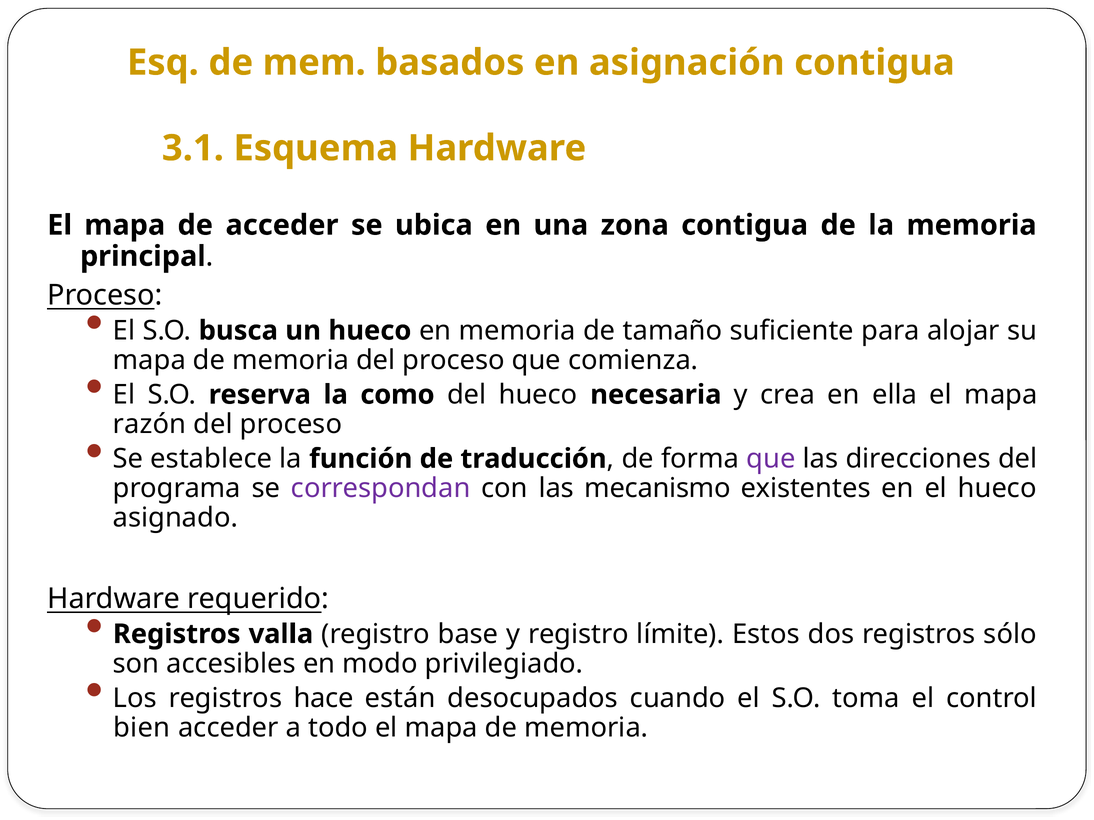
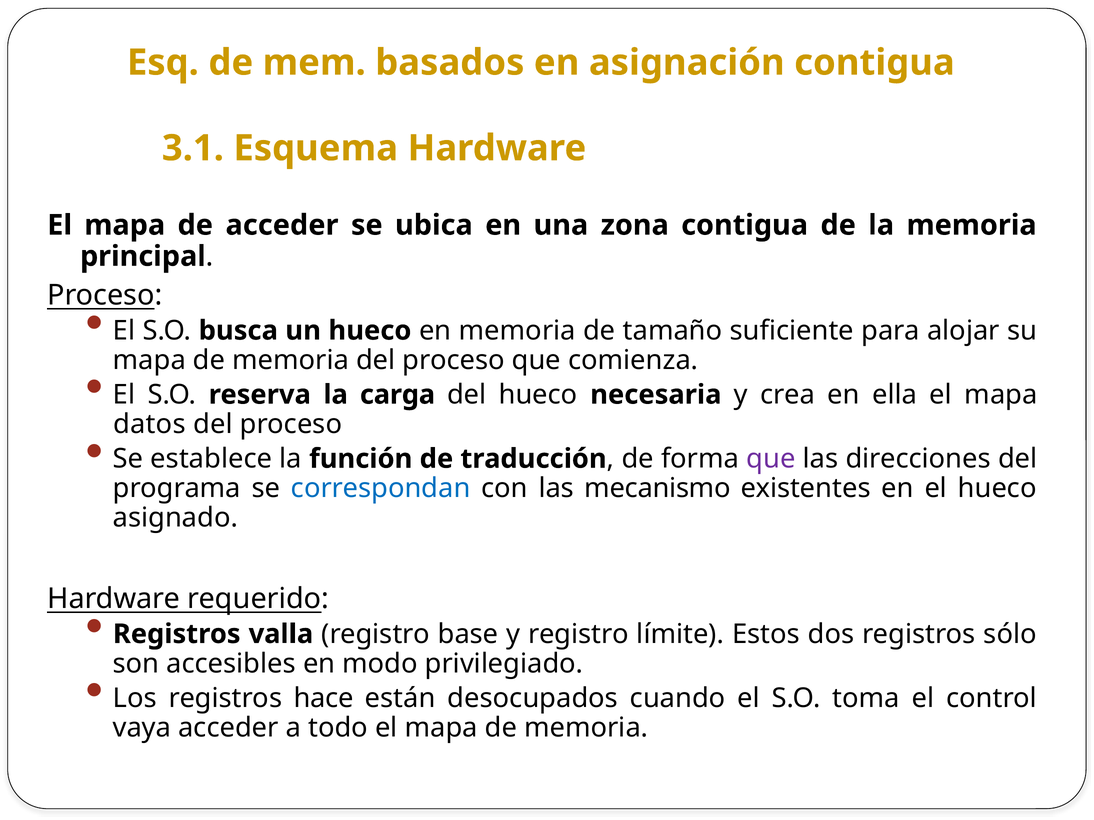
como: como -> carga (398, 395)
razón: razón -> datos (149, 424)
correspondan colour: purple -> blue (381, 489)
bien: bien -> vaya (142, 728)
